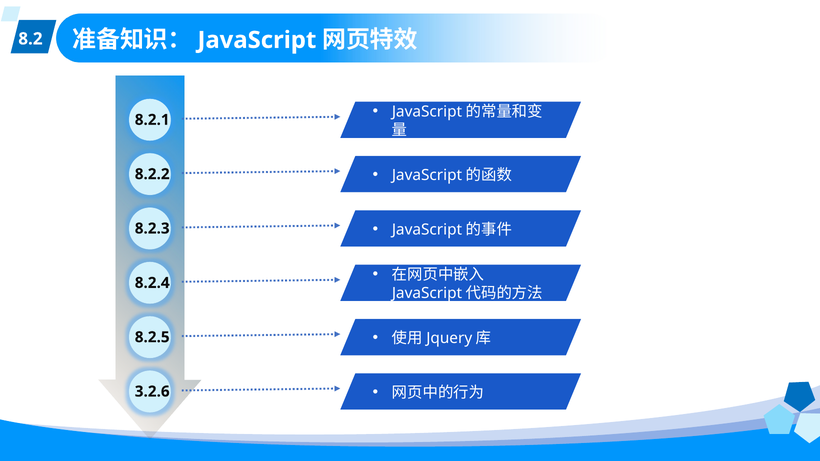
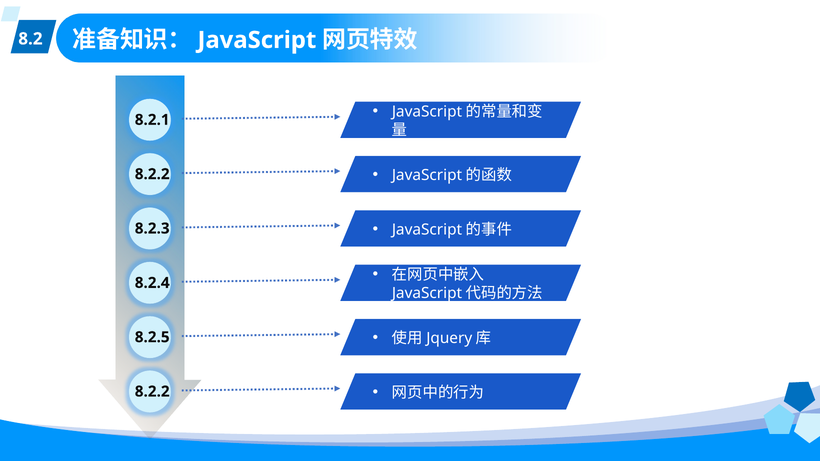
3.2.6: 3.2.6 -> 8.2.2 (152, 392)
